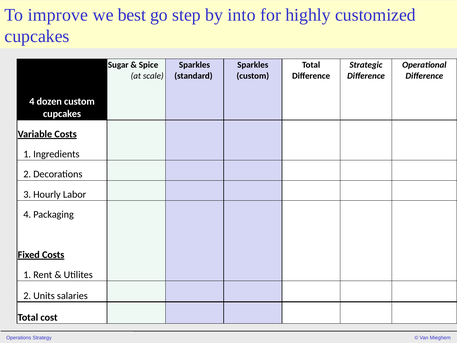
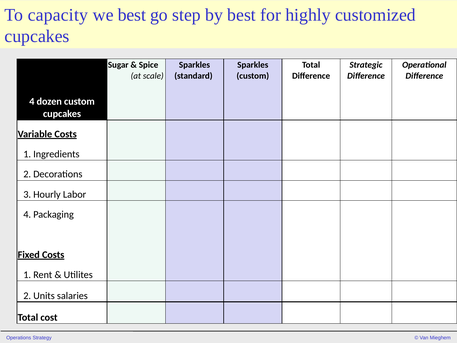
improve: improve -> capacity (58, 15)
by into: into -> best (242, 15)
